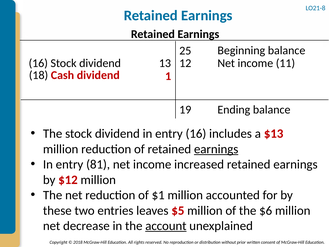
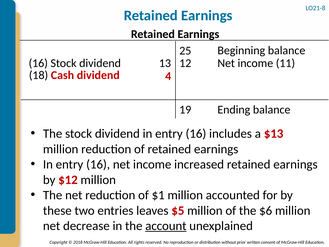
1: 1 -> 4 (168, 76)
earnings underline: present -> none (216, 149)
81: 81 -> 16 (98, 164)
